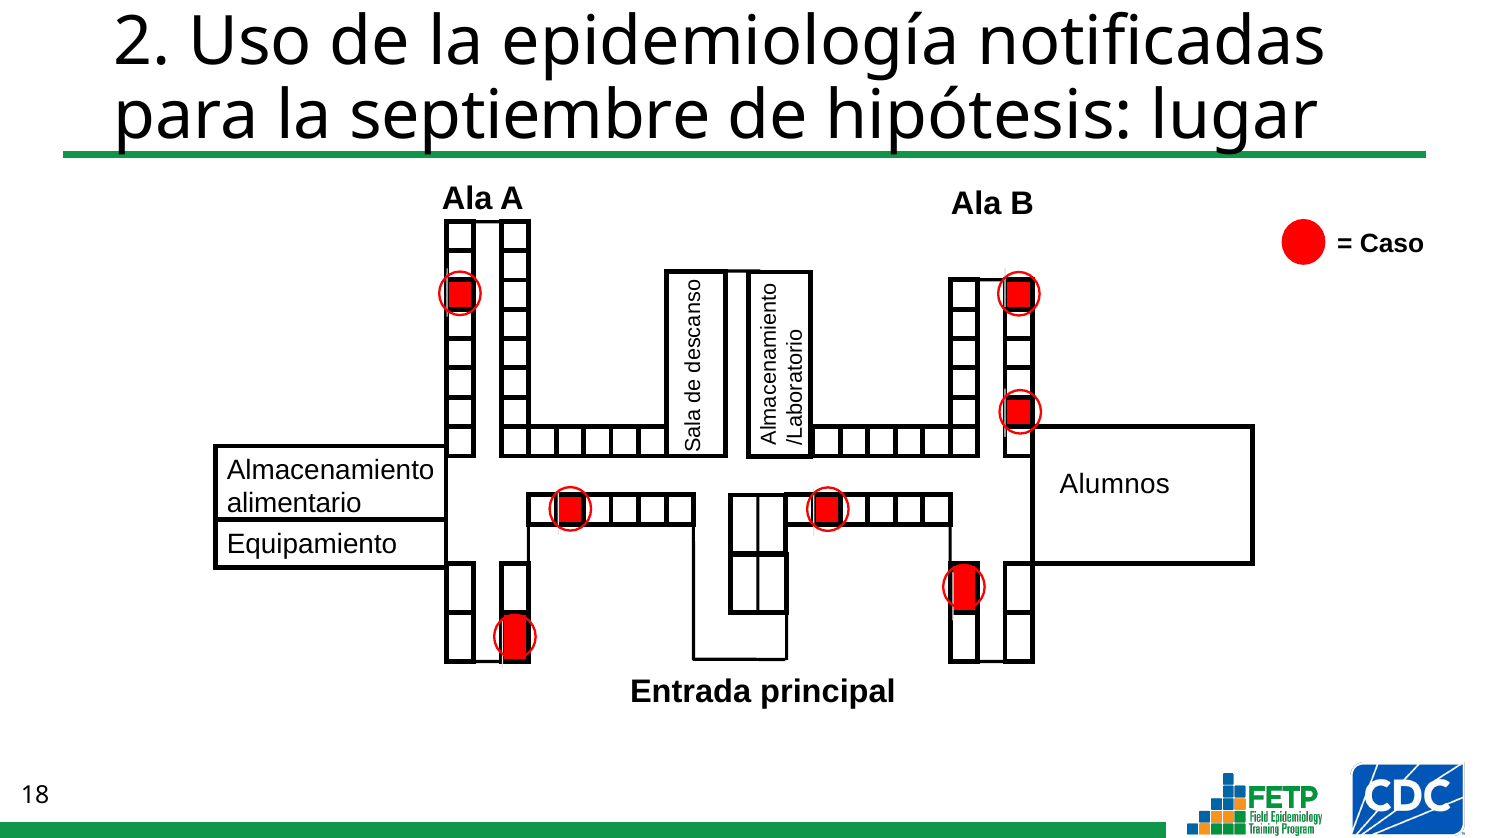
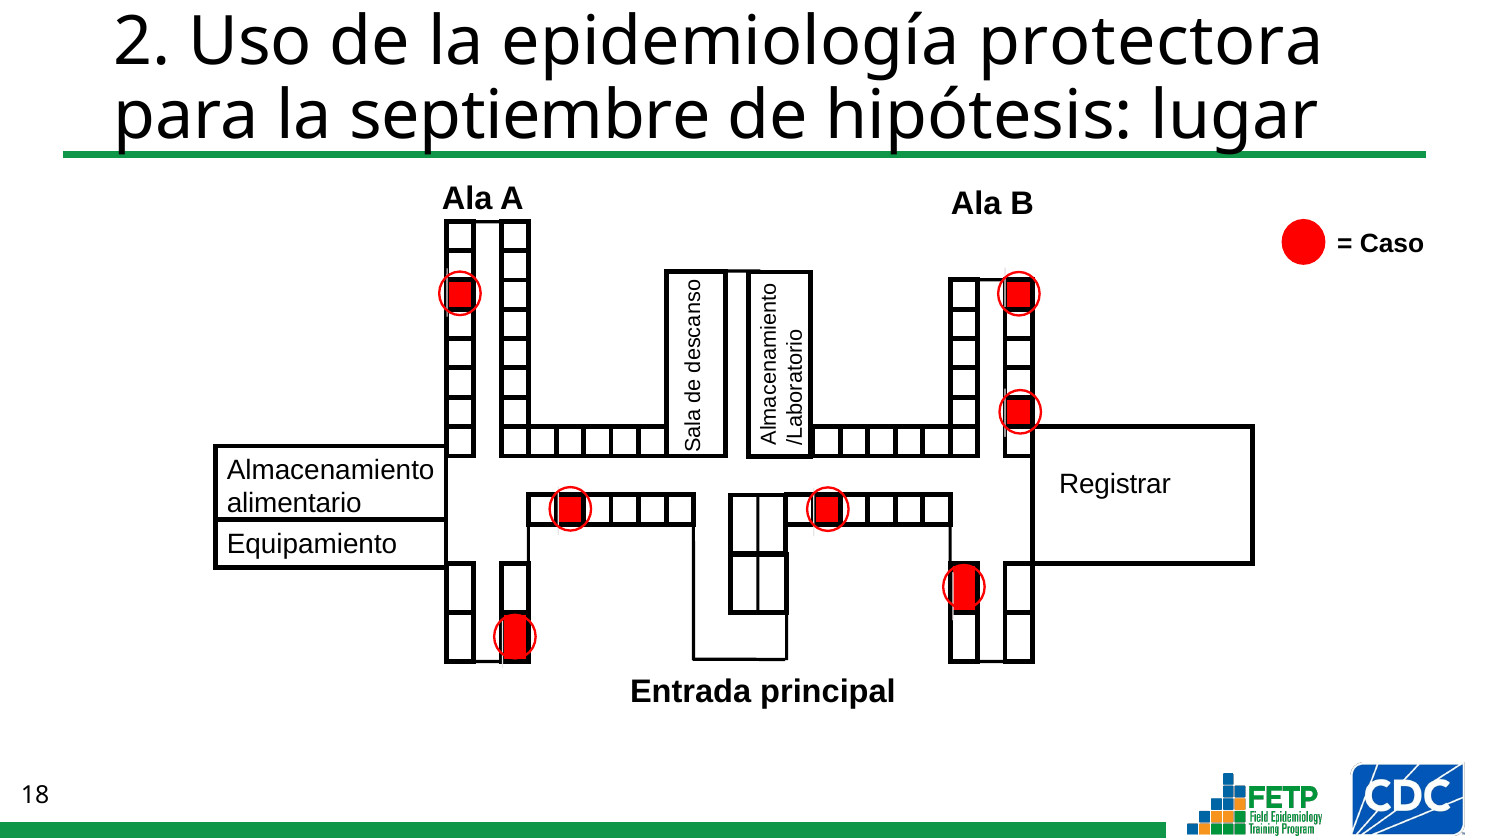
notificadas: notificadas -> protectora (1151, 42)
Alumnos: Alumnos -> Registrar (1115, 484)
